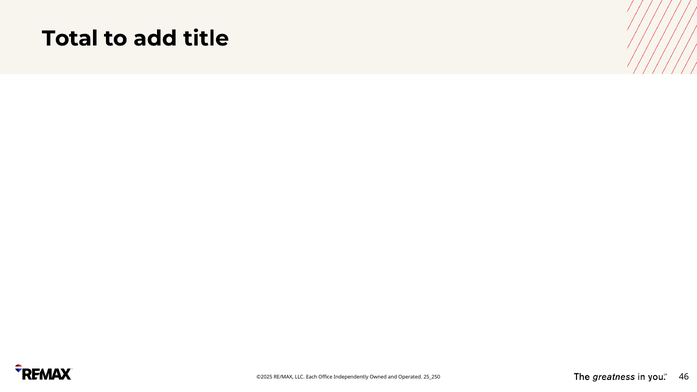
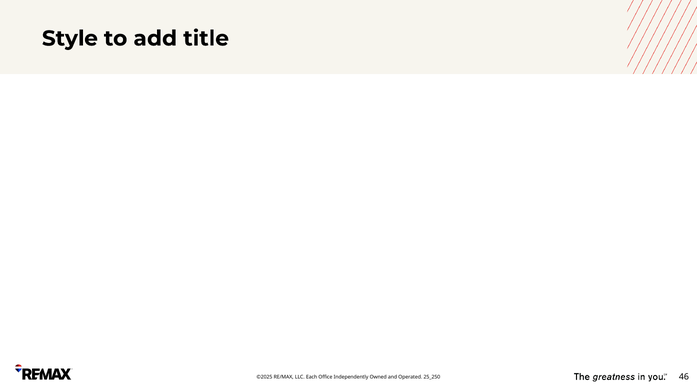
Total: Total -> Style (70, 38)
